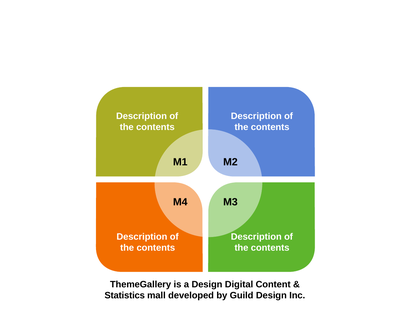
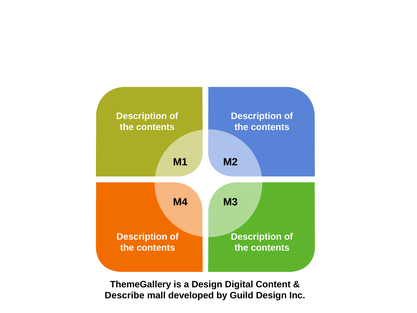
Statistics: Statistics -> Describe (125, 295)
